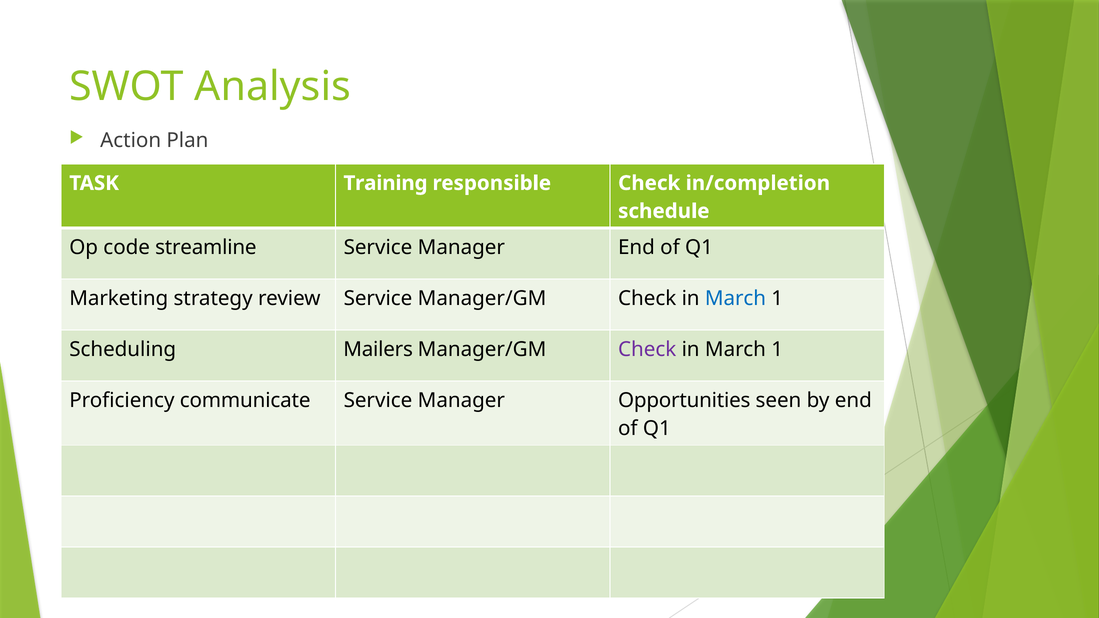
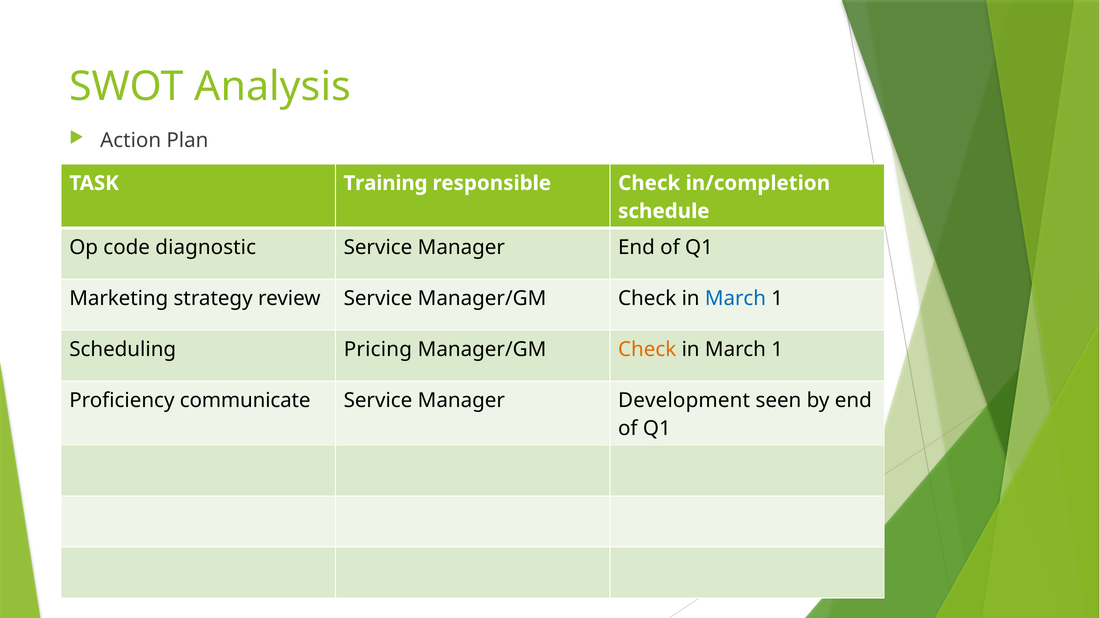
streamline: streamline -> diagnostic (206, 248)
Mailers: Mailers -> Pricing (378, 349)
Check colour: purple -> orange (647, 349)
Opportunities: Opportunities -> Development (684, 400)
